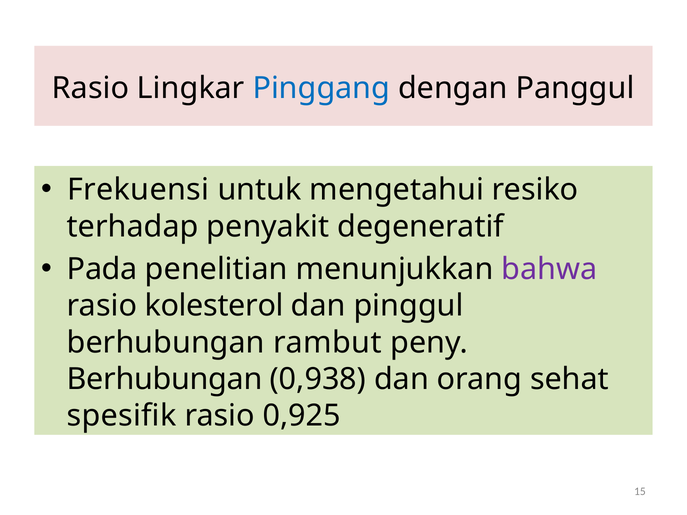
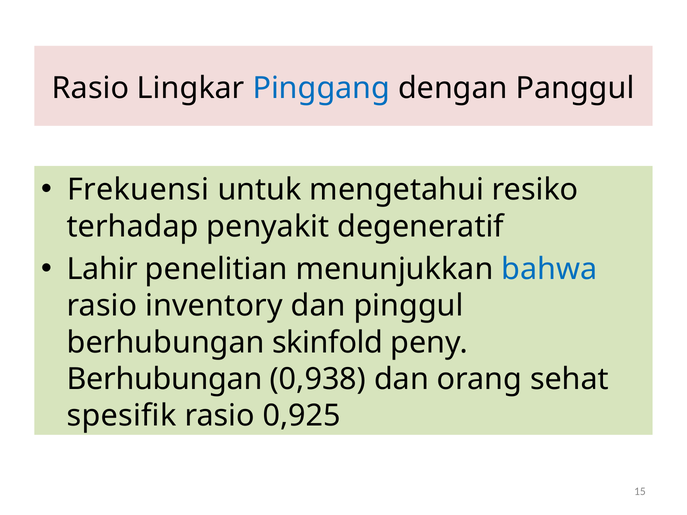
Pada: Pada -> Lahir (102, 269)
bahwa colour: purple -> blue (549, 269)
kolesterol: kolesterol -> inventory (214, 306)
rambut: rambut -> skinfold (328, 343)
